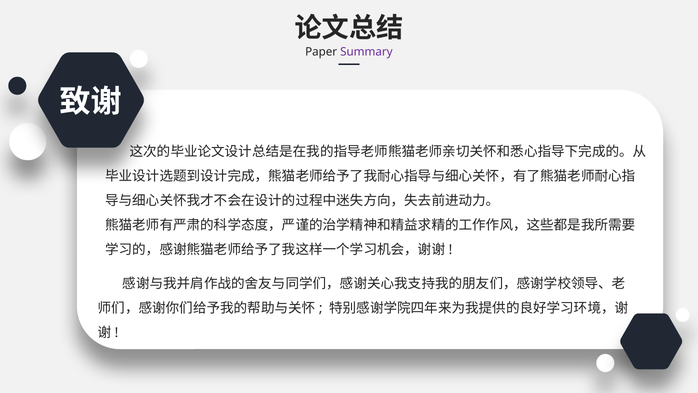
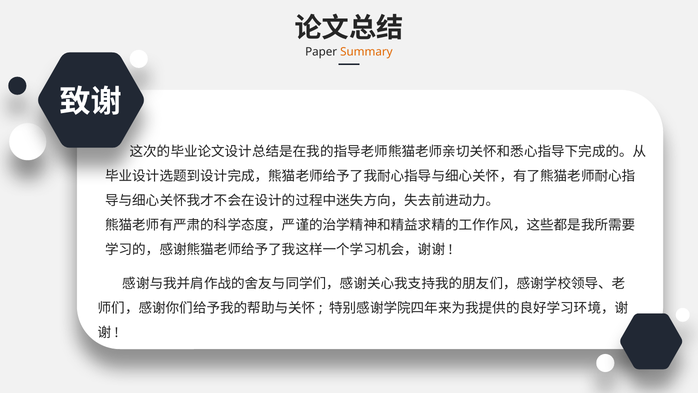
Summary colour: purple -> orange (366, 52)
